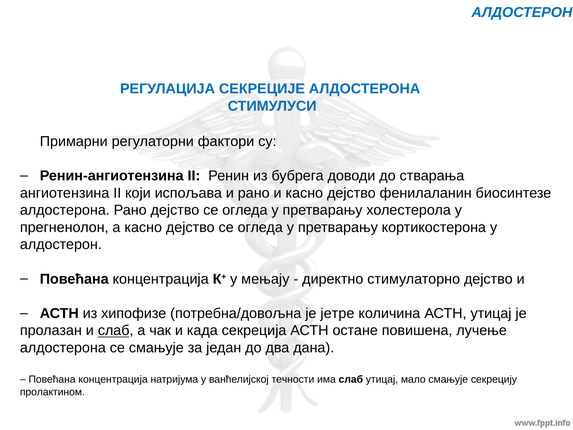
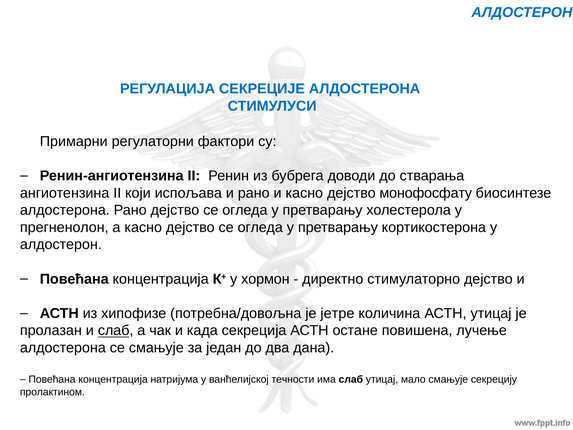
фенилаланин: фенилаланин -> монофосфату (426, 193)
мењају: мењају -> хормон (265, 279)
